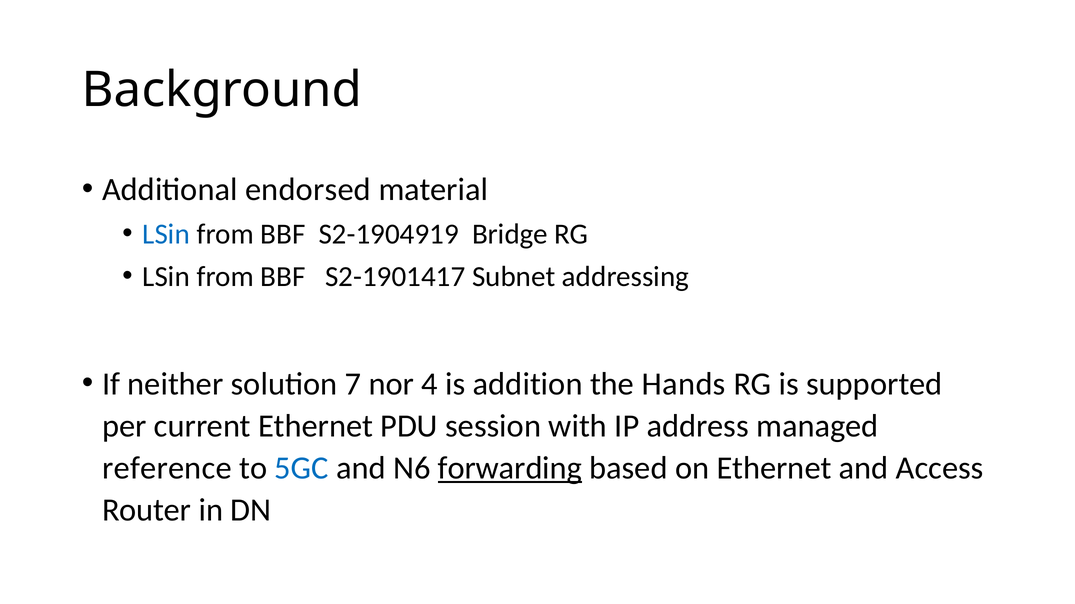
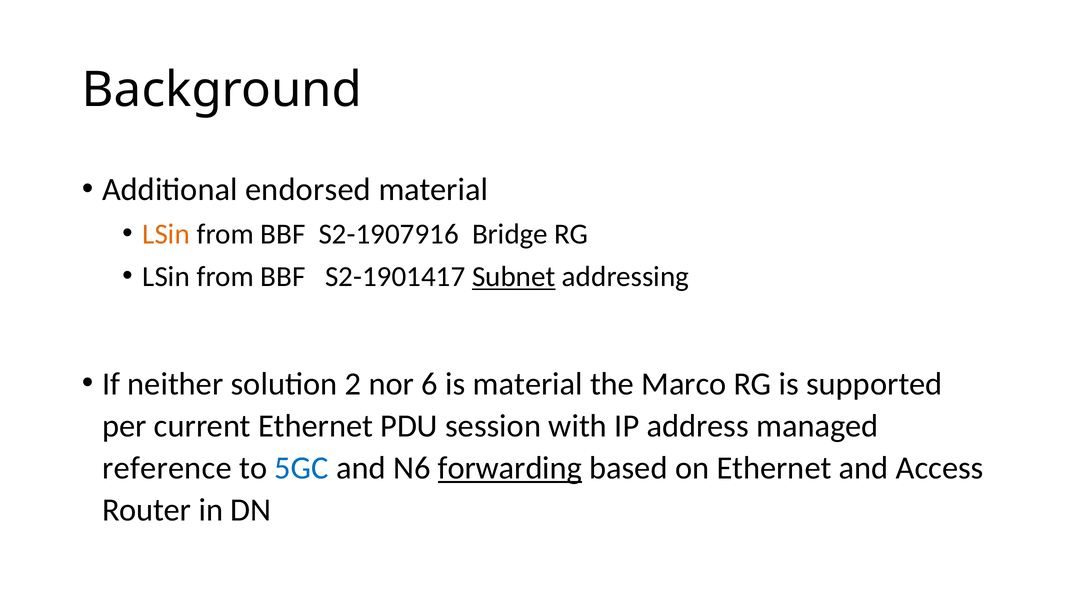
LSin colour: blue -> orange (166, 234)
S2-1904919: S2-1904919 -> S2-1907916 (389, 234)
Subnet underline: none -> present (514, 277)
7: 7 -> 2 (353, 384)
4: 4 -> 6 (430, 384)
is addition: addition -> material (528, 384)
Hands: Hands -> Marco (684, 384)
